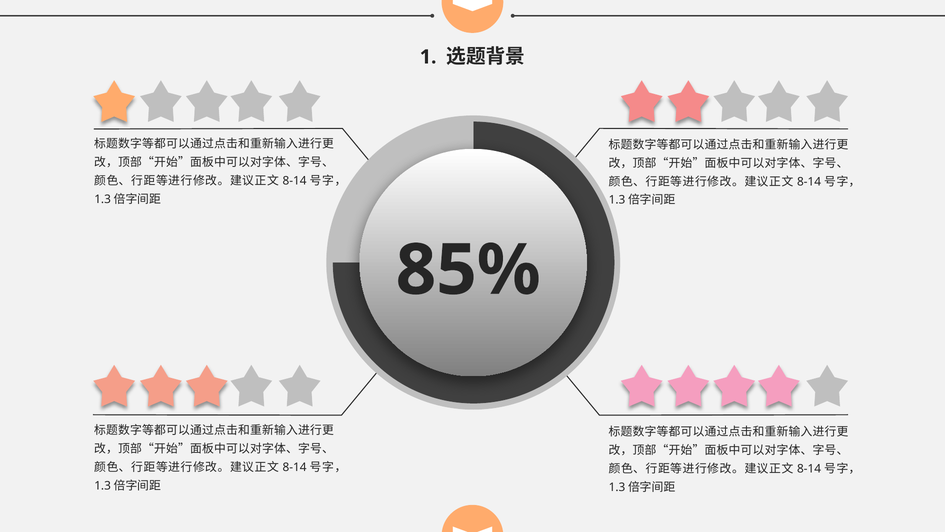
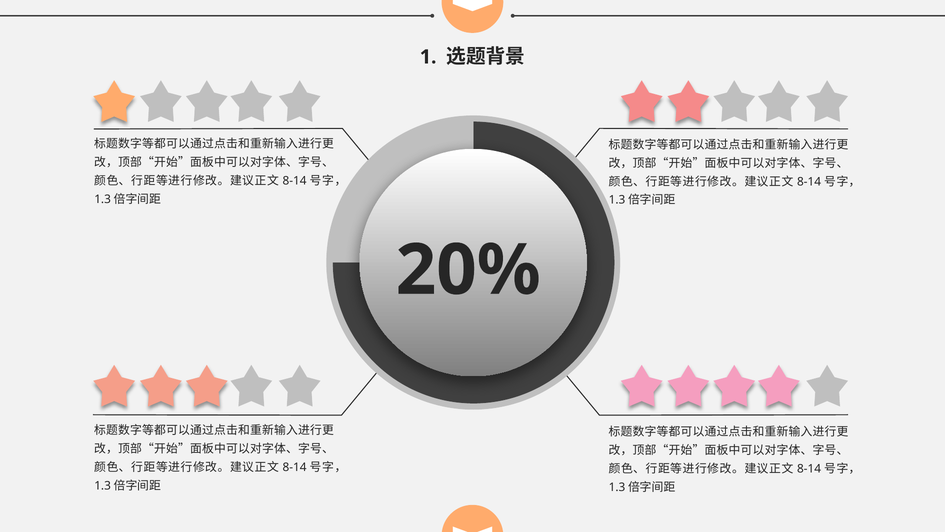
85%: 85% -> 20% (468, 270)
